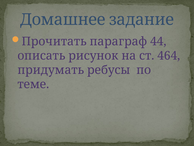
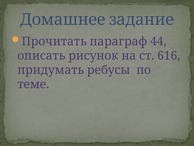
464: 464 -> 616 (169, 55)
